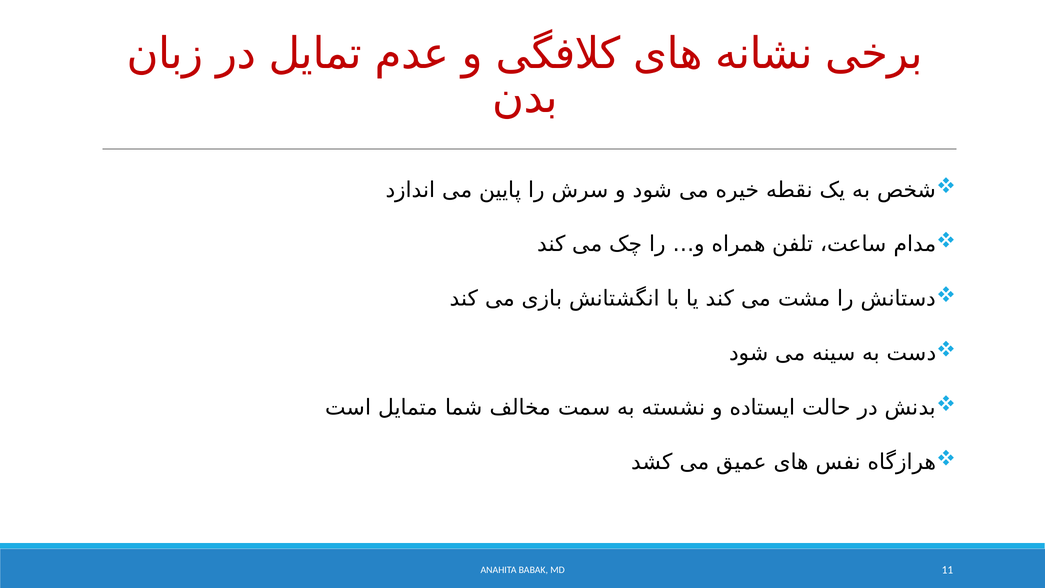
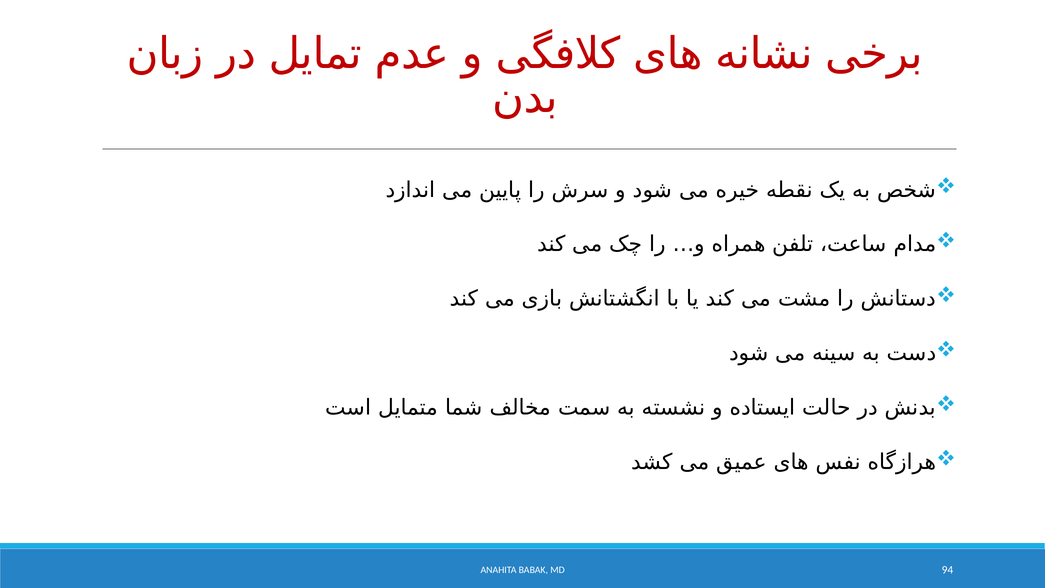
11: 11 -> 94 (947, 570)
